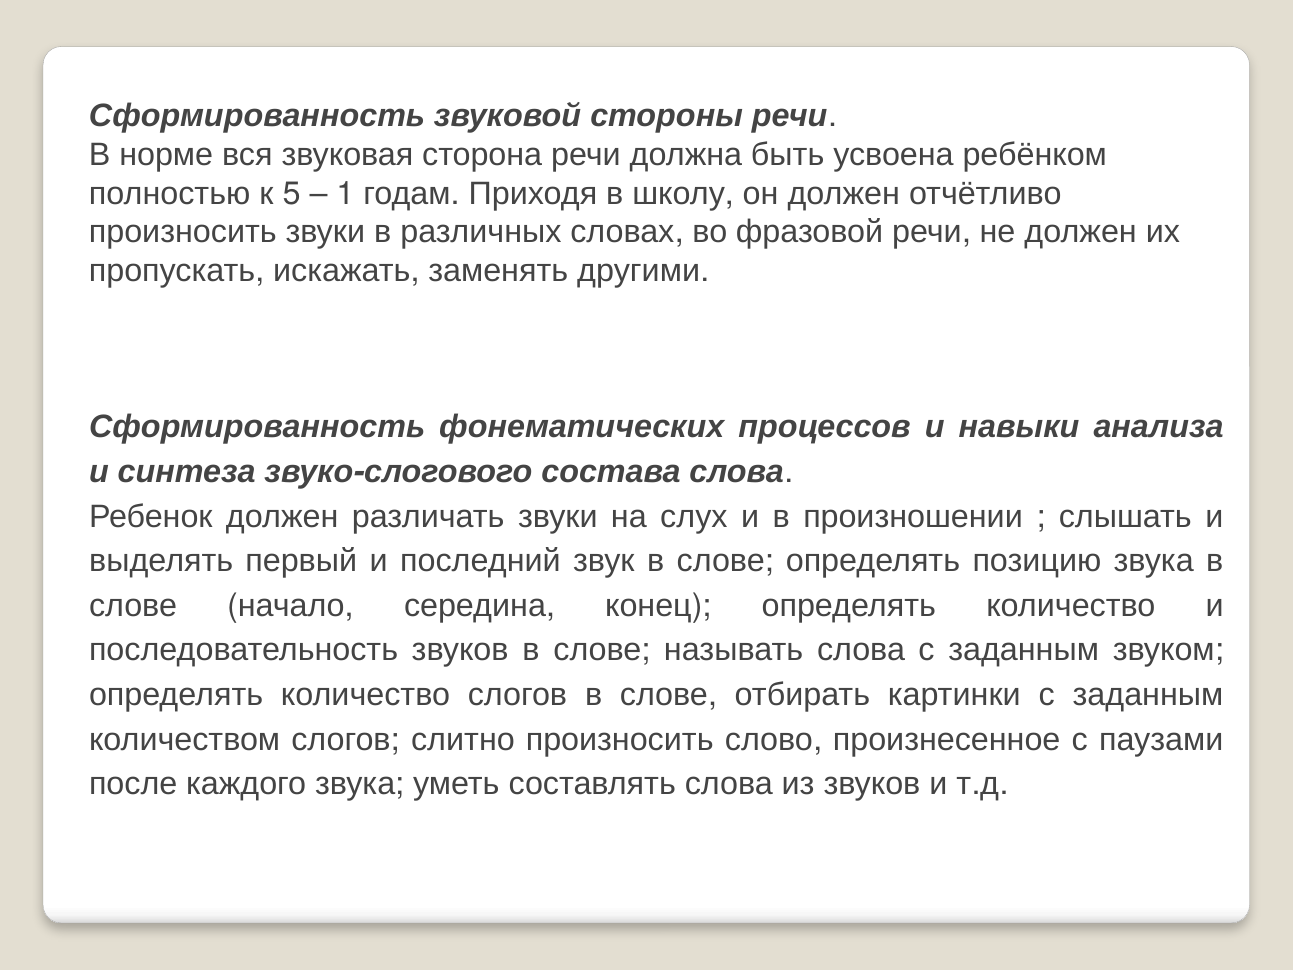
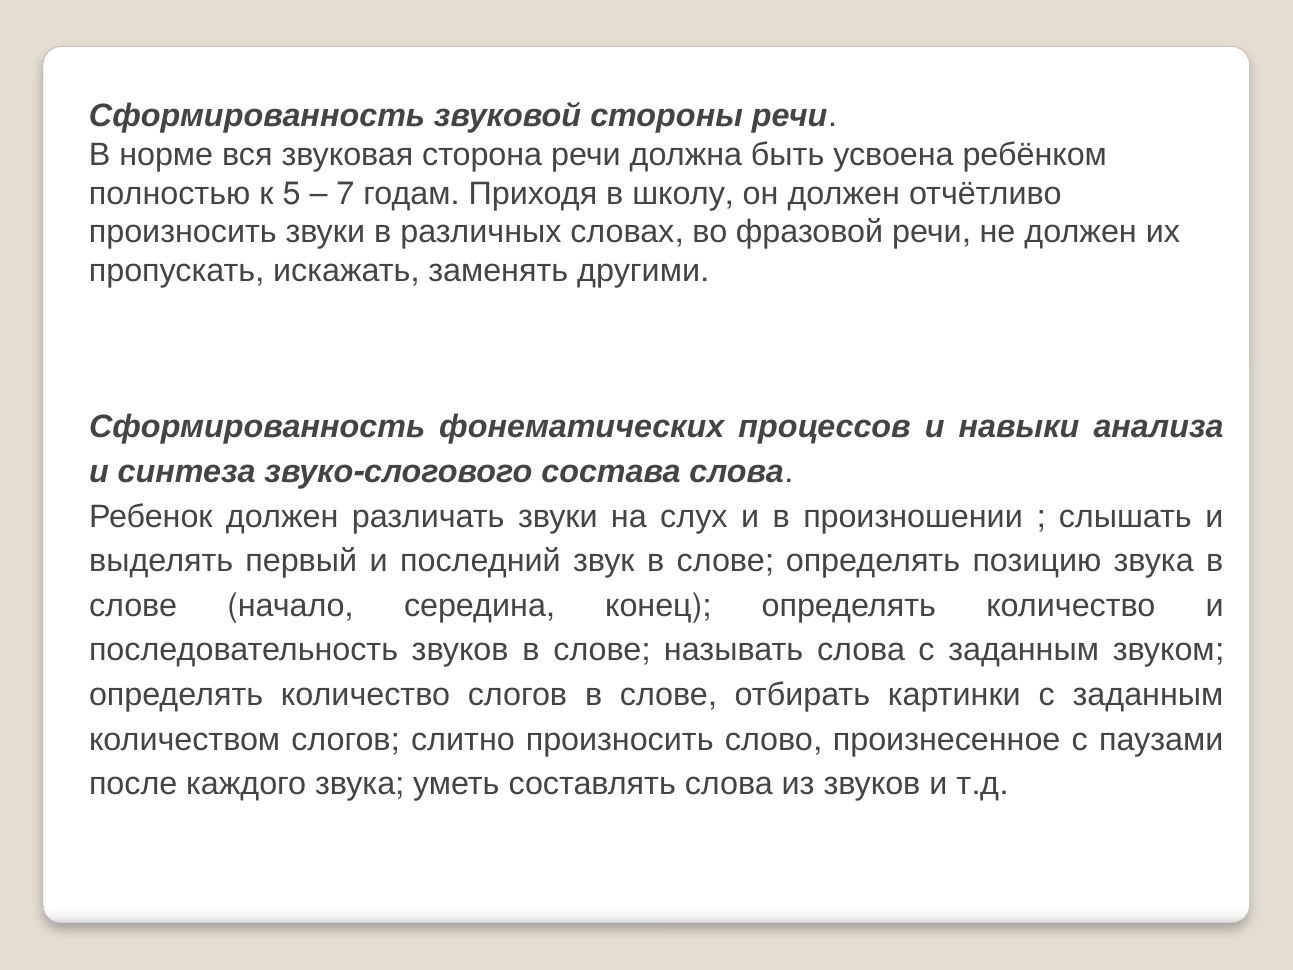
1: 1 -> 7 (345, 193)
